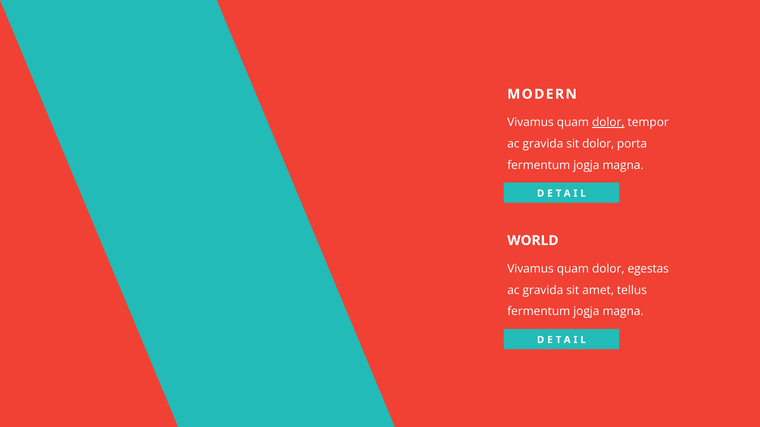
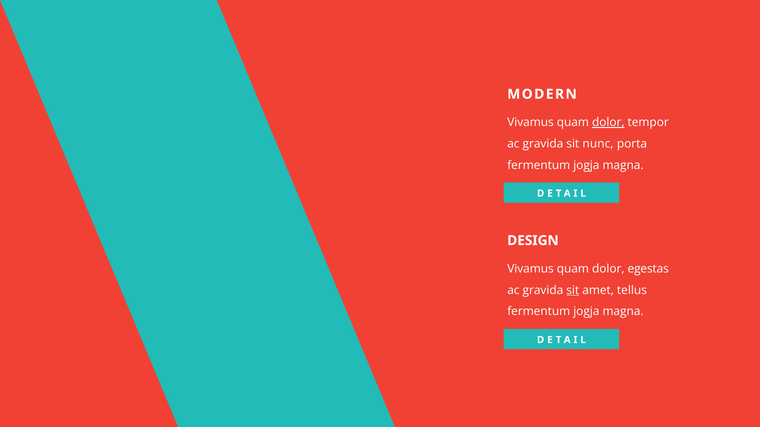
sit dolor: dolor -> nunc (598, 144)
WORLD: WORLD -> DESIGN (533, 241)
sit underline: none -> present (573, 290)
